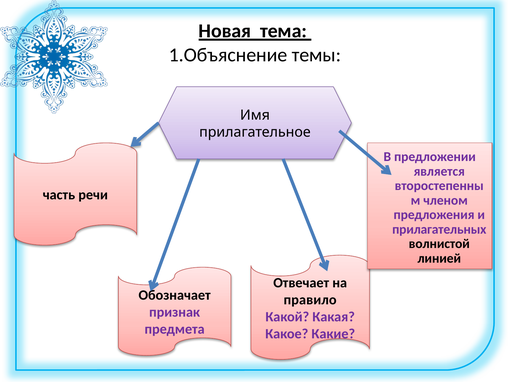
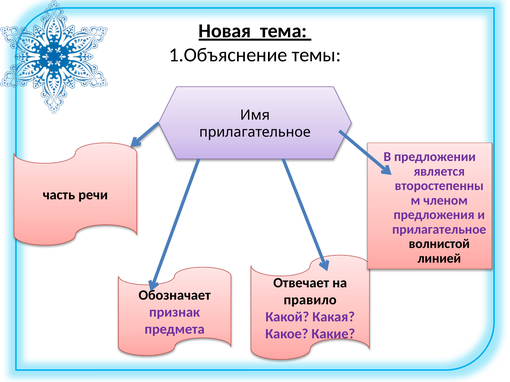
прилагательных: прилагательных -> прилагательное (439, 230)
